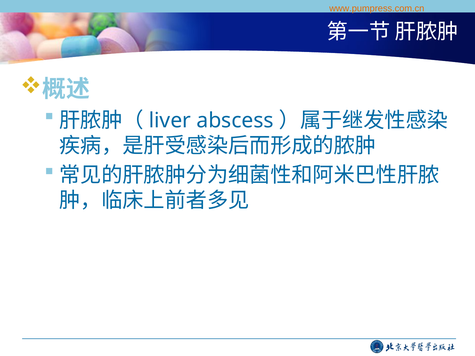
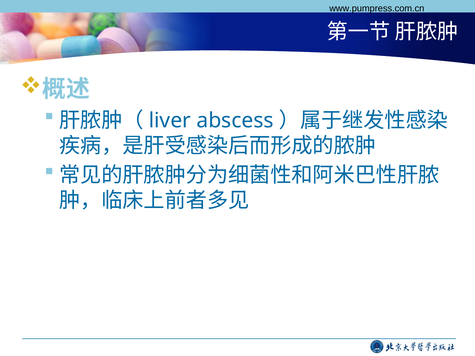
www.pumpress.com.cn colour: orange -> black (377, 9)
